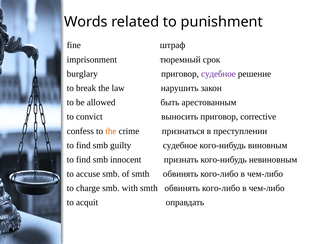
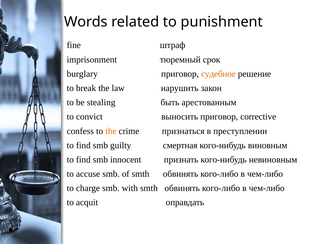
судебное colour: purple -> orange (218, 74)
allowed: allowed -> stealing (101, 102)
guilty судебное: судебное -> смертная (180, 145)
